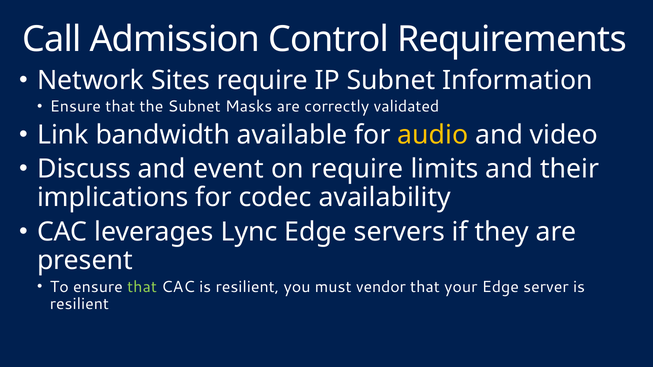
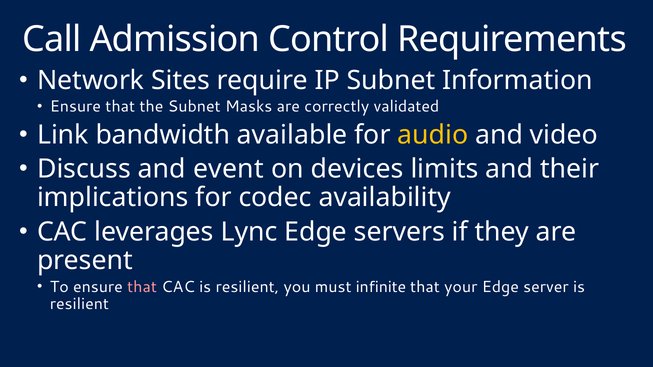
on require: require -> devices (357, 169)
that colour: light green -> pink (142, 287)
vendor: vendor -> infinite (381, 287)
